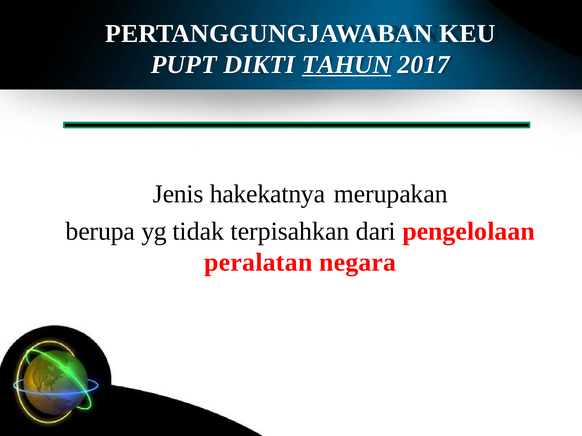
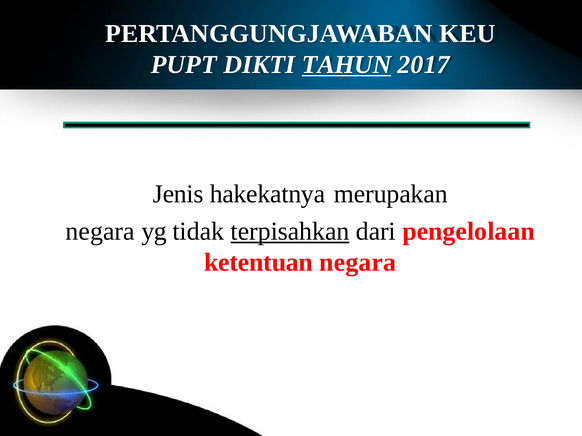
berupa: berupa -> negara (100, 232)
terpisahkan underline: none -> present (290, 232)
peralatan: peralatan -> ketentuan (259, 263)
